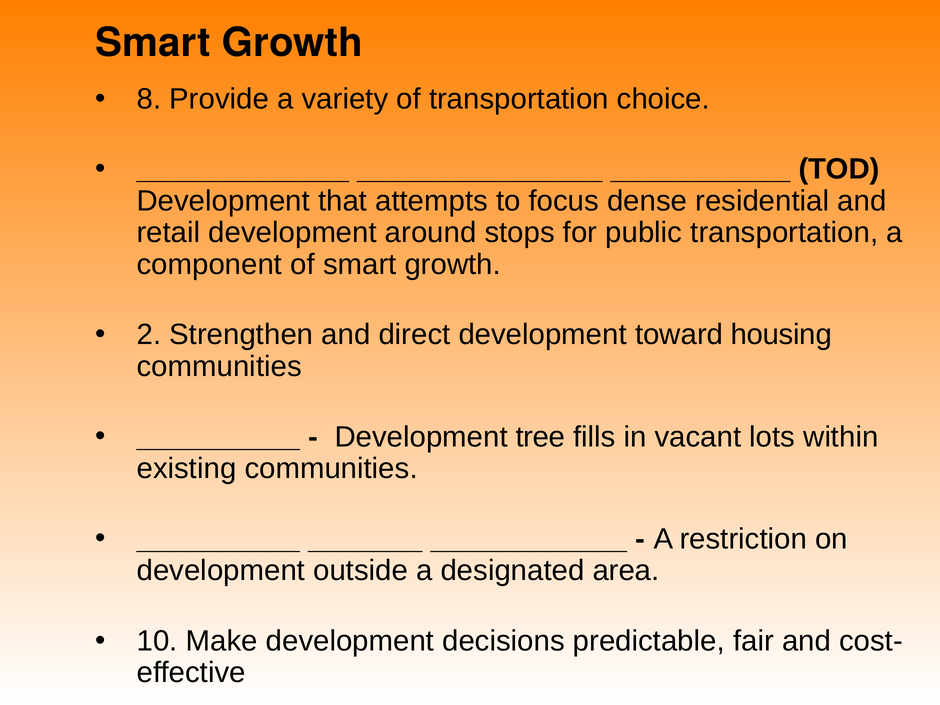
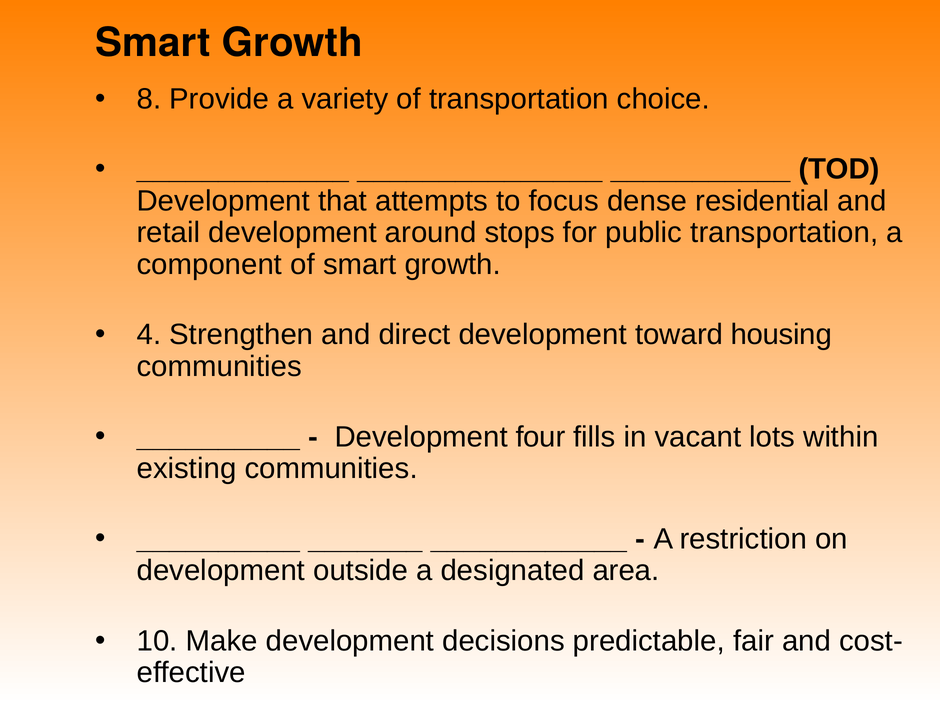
2: 2 -> 4 (149, 335)
tree: tree -> four (540, 437)
